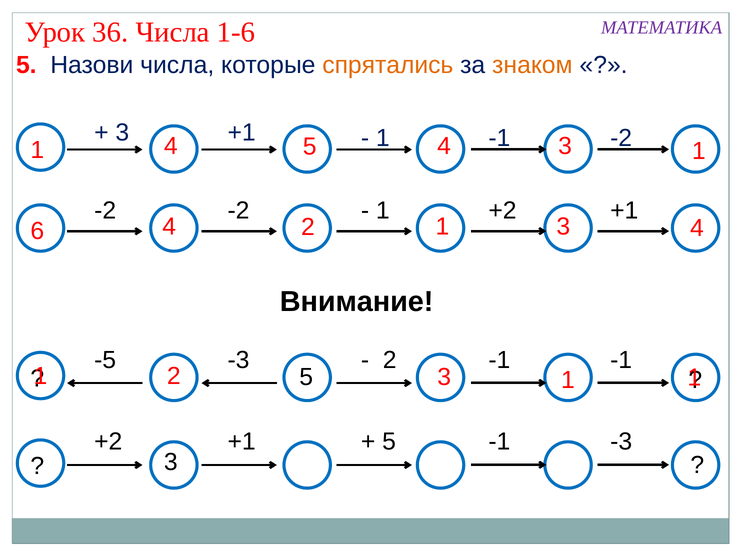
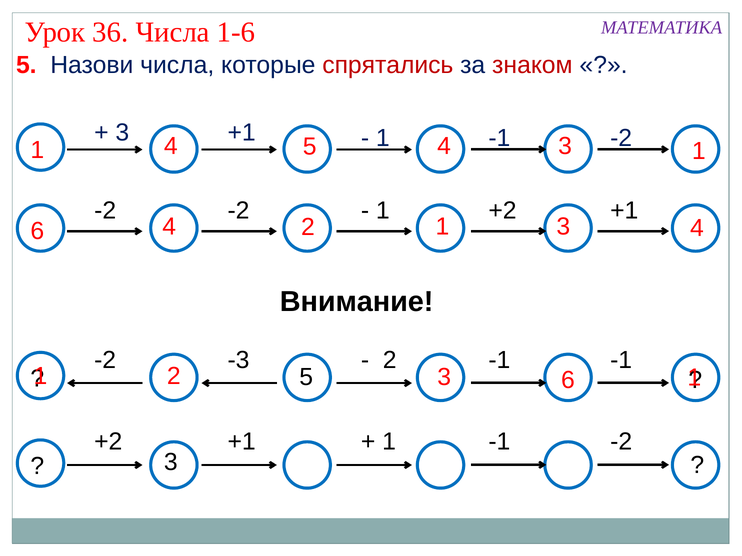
спрятались colour: orange -> red (388, 65)
знаком colour: orange -> red (532, 65)
-5: -5 -> -2 (105, 360)
2 1: 1 -> 6 (568, 380)
5: 5 -> 1 (389, 442)
-3: -3 -> -2 (621, 442)
